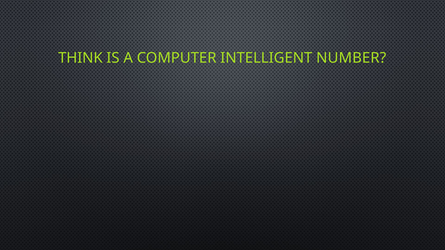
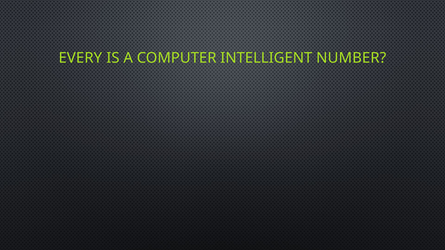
THINK: THINK -> EVERY (80, 58)
